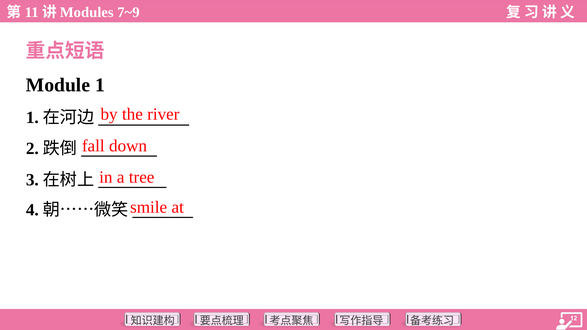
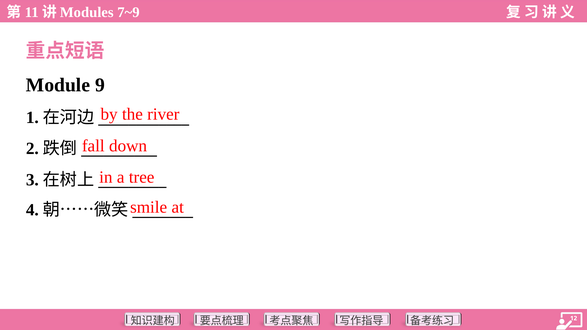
Module 1: 1 -> 9 (100, 85)
